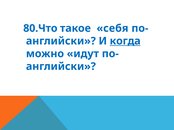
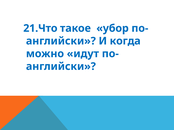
80.Что: 80.Что -> 21.Что (40, 28)
себя: себя -> убор (113, 28)
когда underline: present -> none (125, 41)
